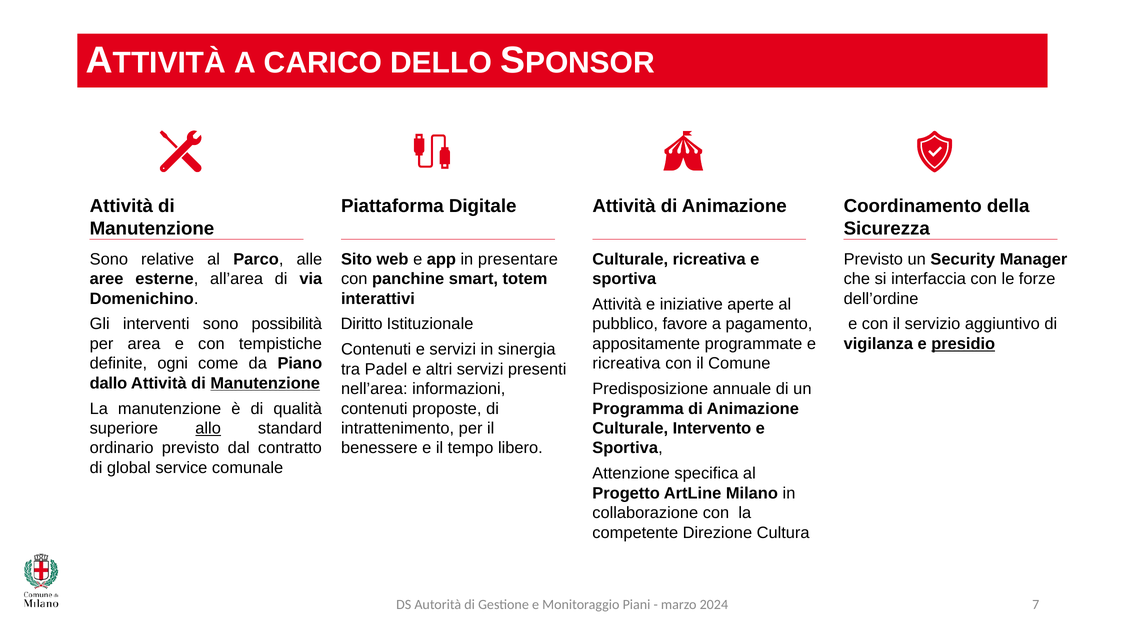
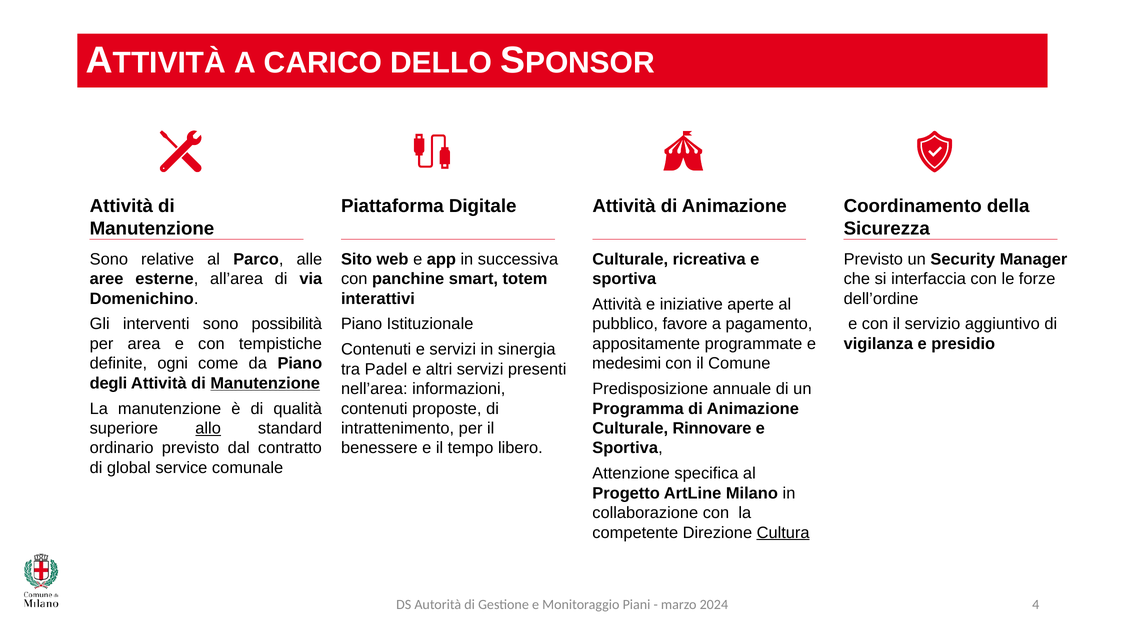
presentare: presentare -> successiva (518, 259)
Diritto: Diritto -> Piano (362, 324)
presidio underline: present -> none (963, 344)
ricreativa: ricreativa -> medesimi (627, 363)
dallo: dallo -> degli (108, 383)
Intervento: Intervento -> Rinnovare (712, 428)
Cultura underline: none -> present (783, 532)
7: 7 -> 4 (1036, 604)
